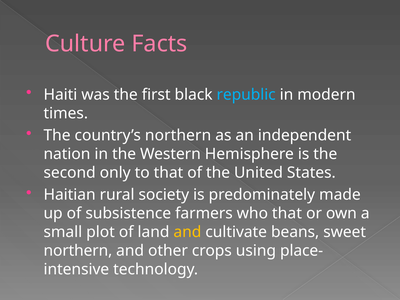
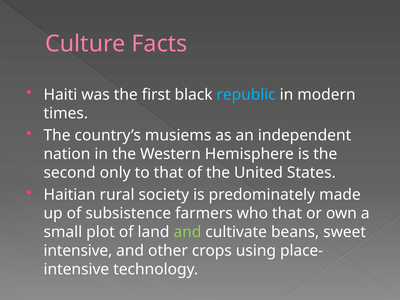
country’s northern: northern -> musiems (178, 135)
and colour: yellow -> light green (187, 232)
northern: northern -> intensive (78, 251)
